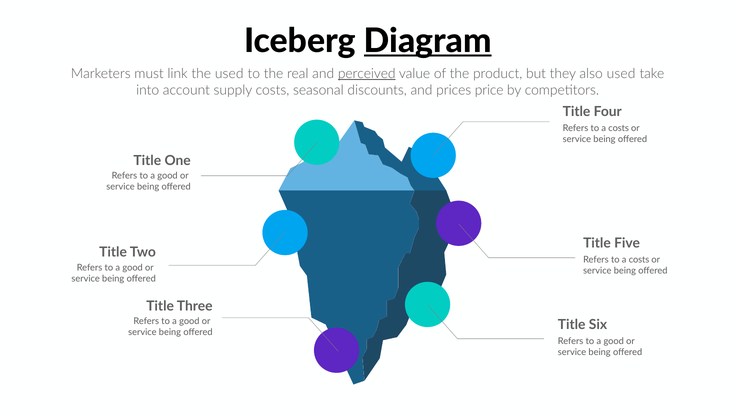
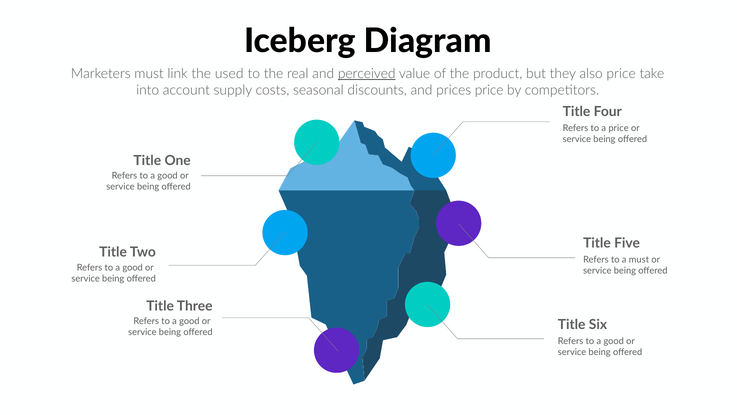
Diagram underline: present -> none (428, 41)
also used: used -> price (621, 73)
costs: costs -> price (619, 128)
costs: costs -> must (639, 259)
